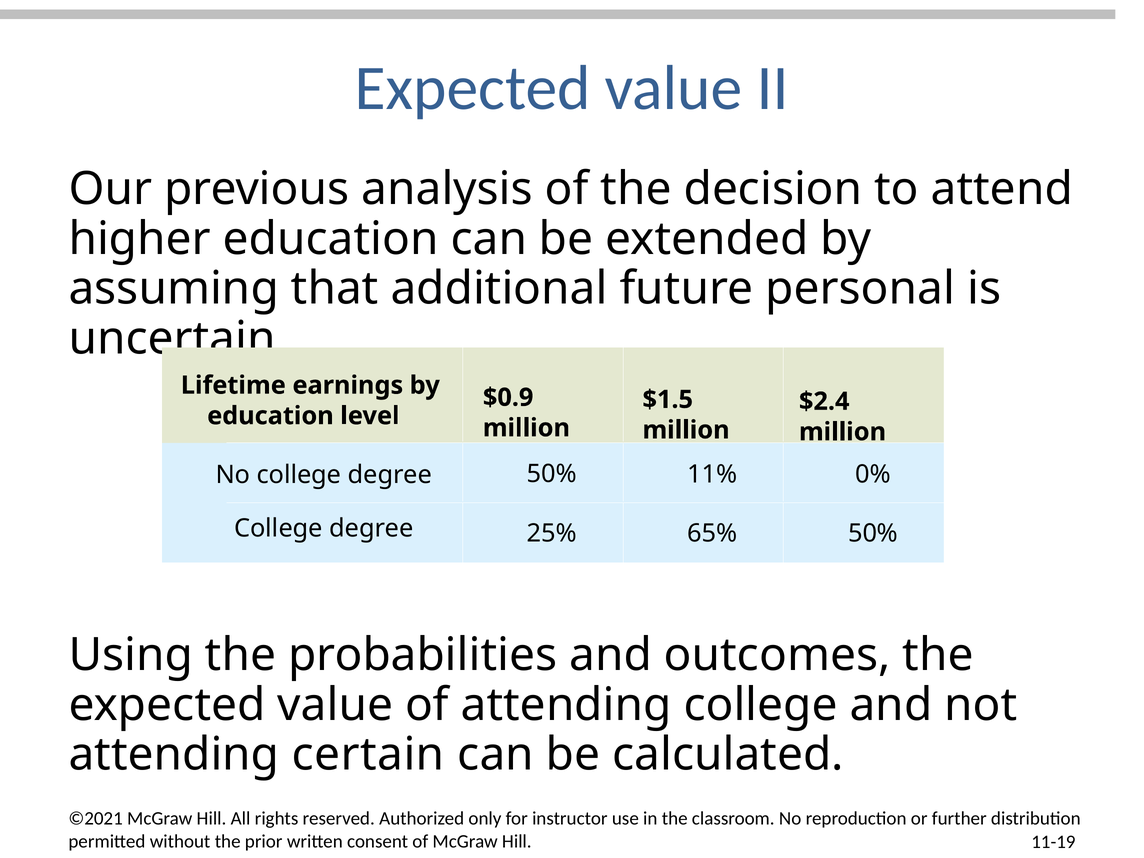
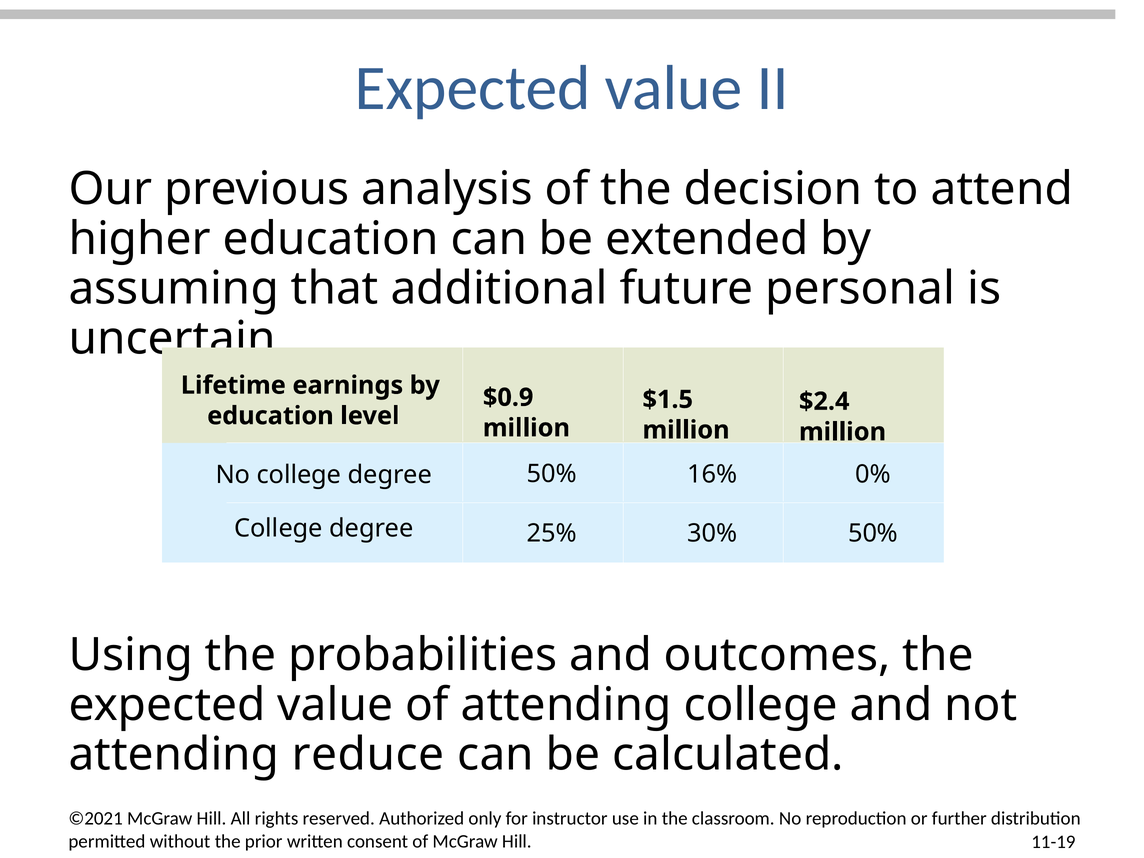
11%: 11% -> 16% (713, 474)
65%: 65% -> 30% (713, 533)
certain: certain -> reduce (368, 755)
